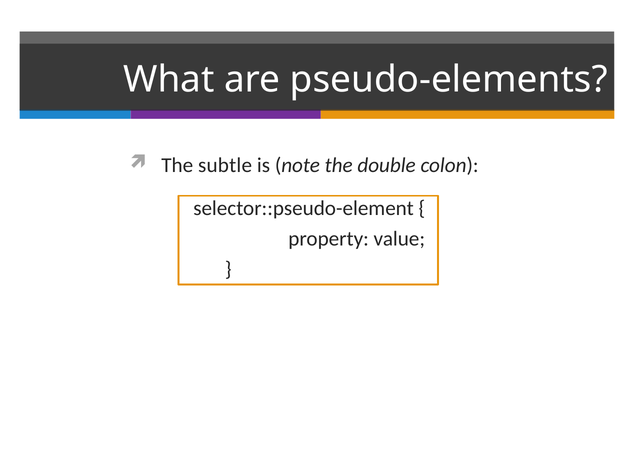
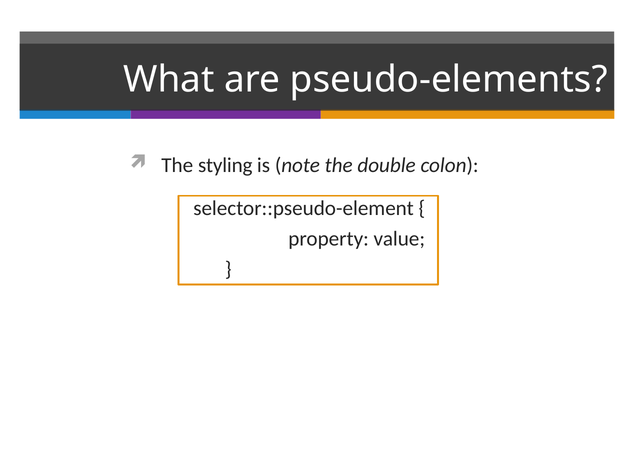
subtle: subtle -> styling (225, 165)
